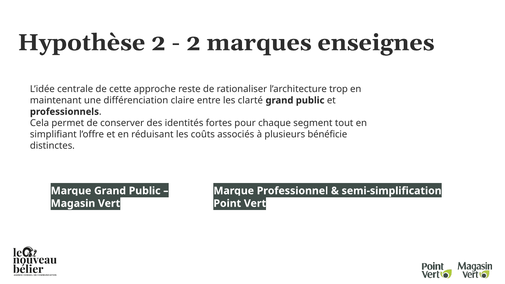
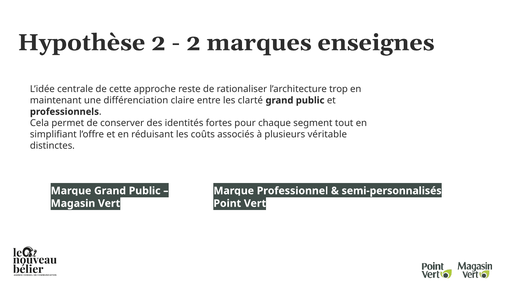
bénéficie: bénéficie -> véritable (327, 134)
semi-simplification: semi-simplification -> semi-personnalisés (392, 191)
